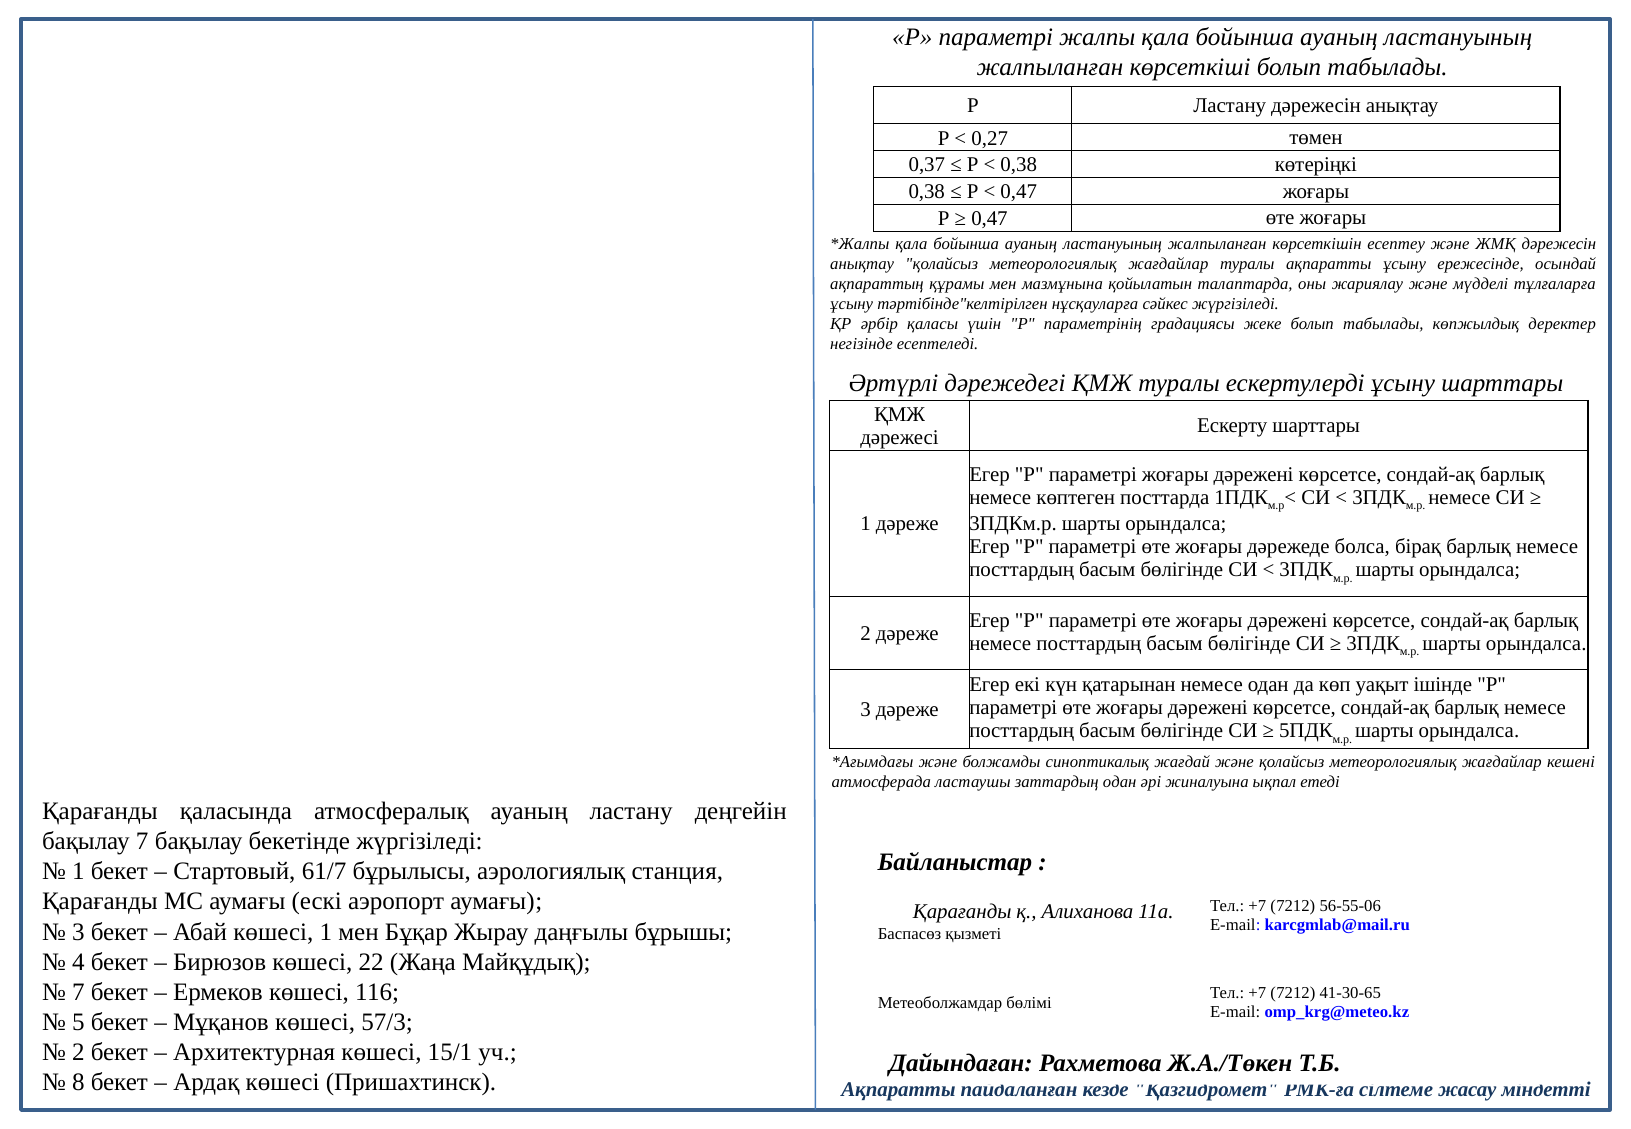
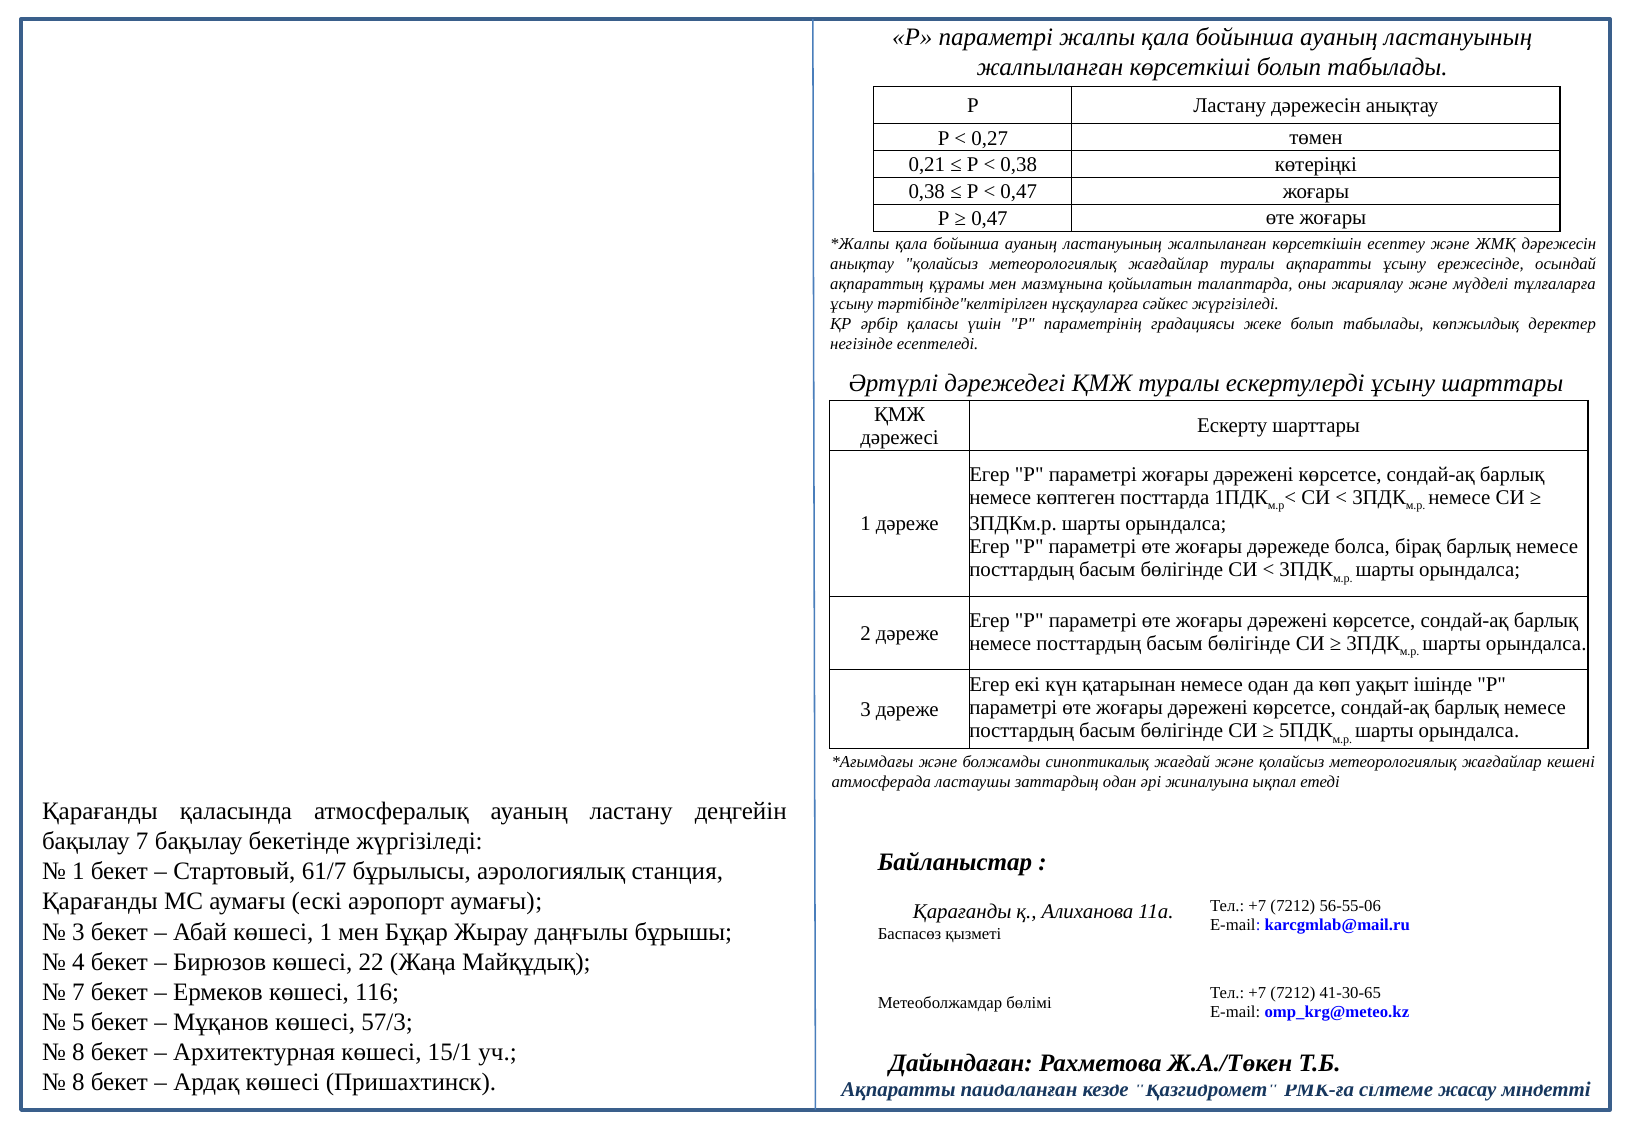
0,37: 0,37 -> 0,21 (927, 165)
2: 2 -> 8 (78, 1052)
